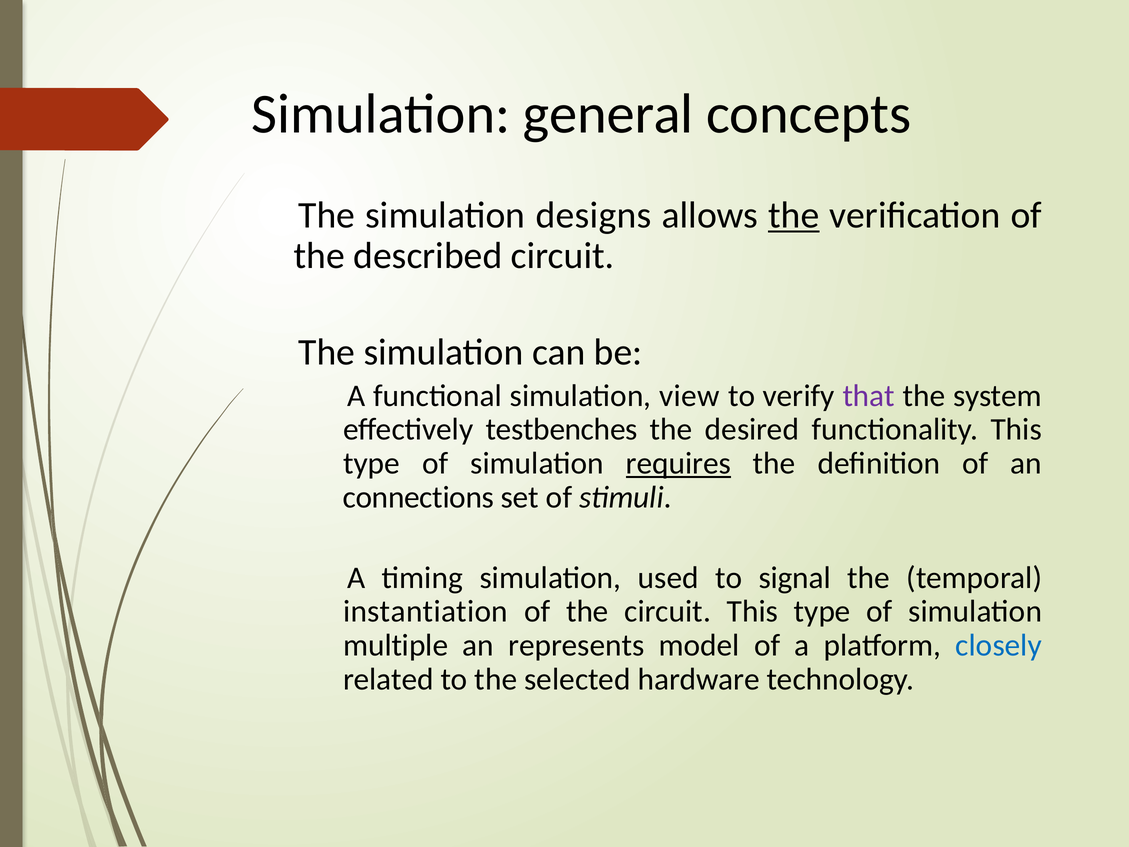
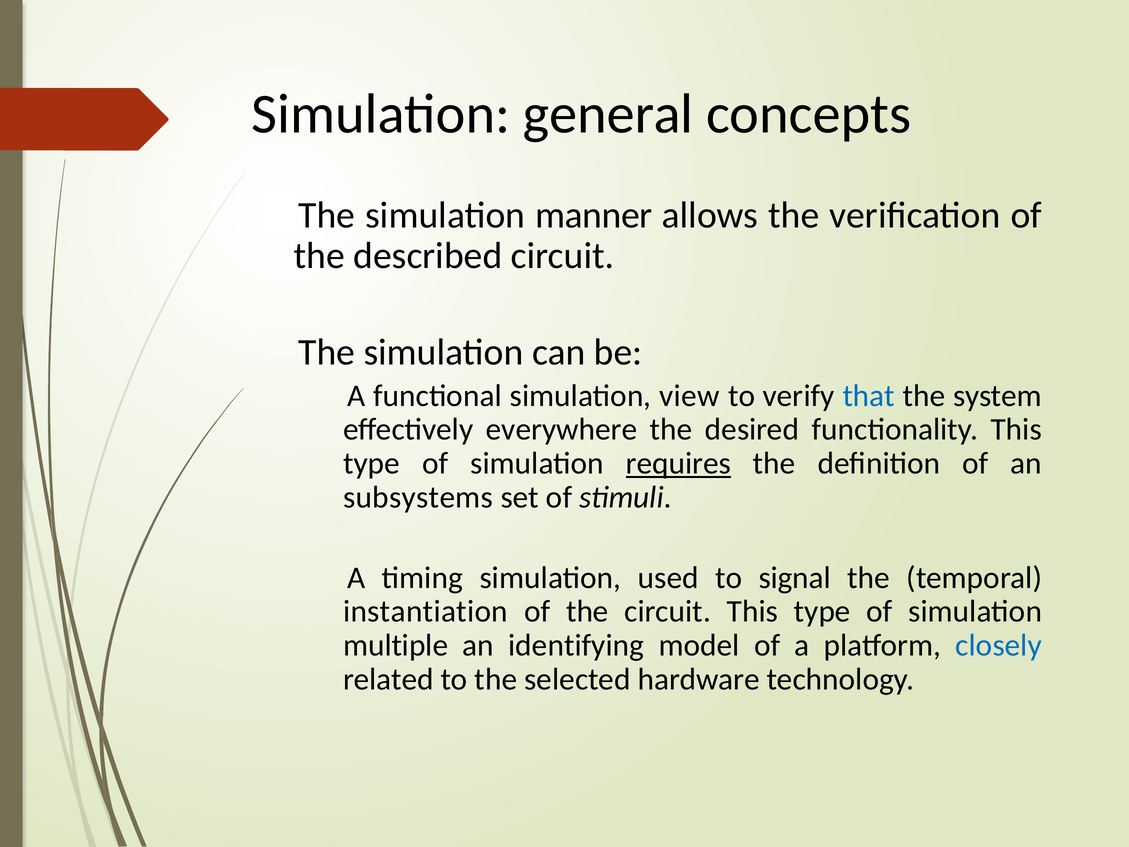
designs: designs -> manner (594, 215)
the underline: present -> none (794, 215)
that colour: purple -> blue (869, 396)
testbenches: testbenches -> everywhere (562, 430)
connections: connections -> subsystems (418, 497)
represents: represents -> identifying (576, 645)
